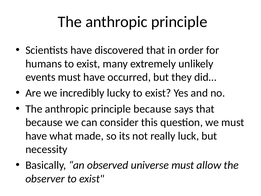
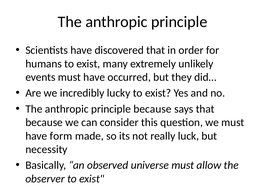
what: what -> form (61, 136)
